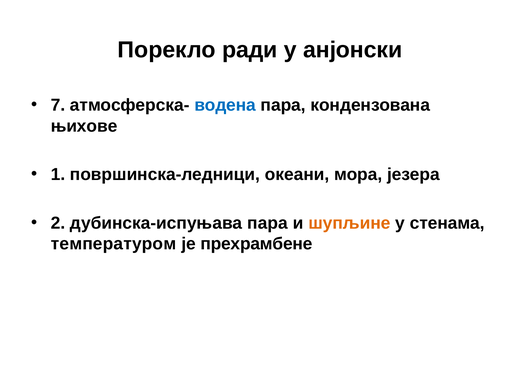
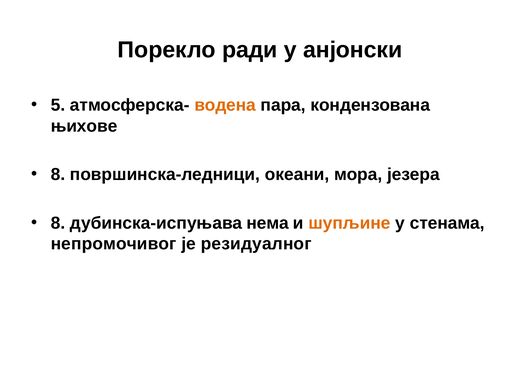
7: 7 -> 5 (58, 105)
водена colour: blue -> orange (225, 105)
1: 1 -> 8 (58, 175)
2: 2 -> 8 (58, 223)
дубинска-испуњава пара: пара -> нема (268, 223)
темперaтуром: темперaтуром -> непромочивог (114, 244)
прехрамбене: прехрамбене -> резидуалног (256, 244)
